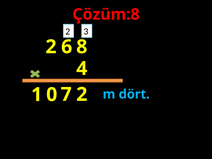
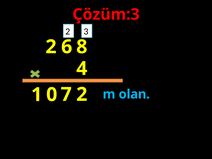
Çözüm:8: Çözüm:8 -> Çözüm:3 (106, 14)
dört: dört -> olan (134, 94)
